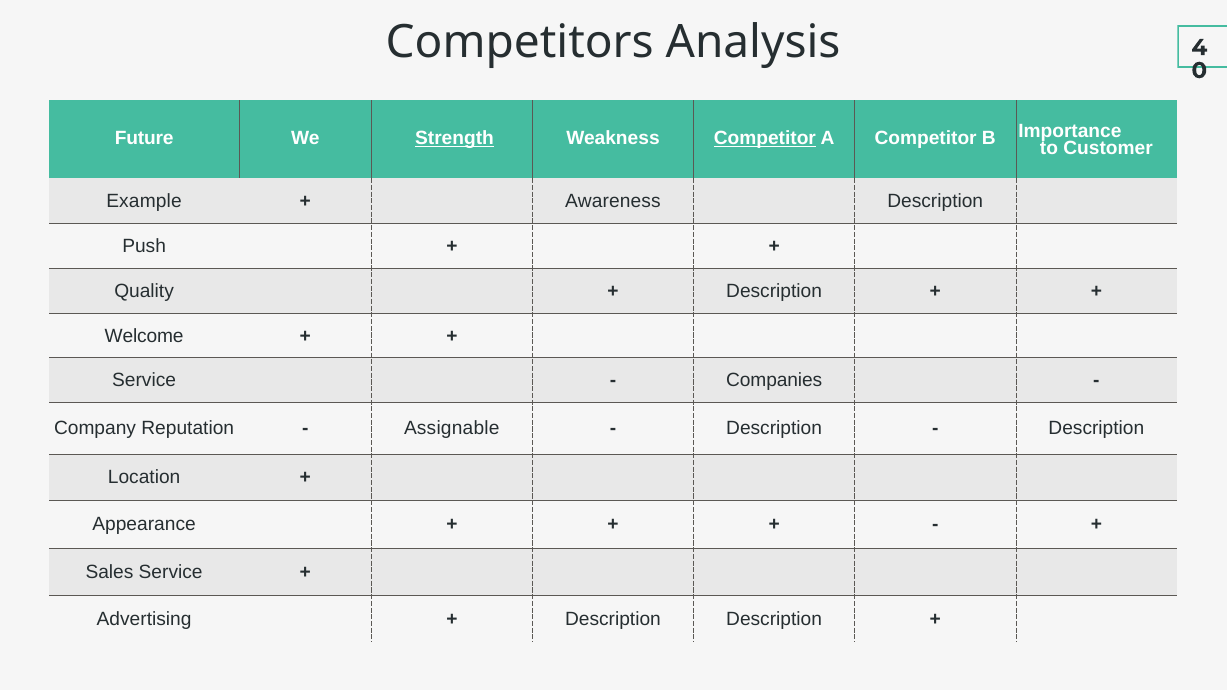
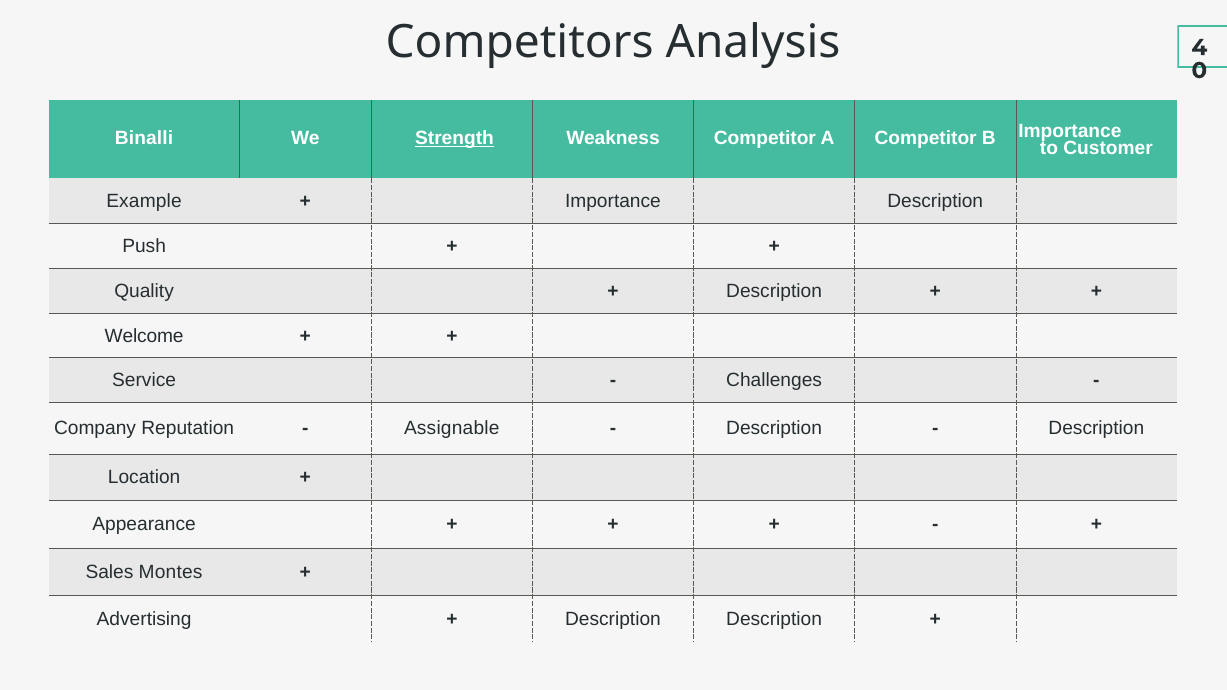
Future: Future -> Binalli (144, 138)
Competitor underline: present -> none (765, 138)
Awareness: Awareness -> Importance (613, 201)
Companies: Companies -> Challenges (774, 381)
Sales Service: Service -> Montes (171, 572)
